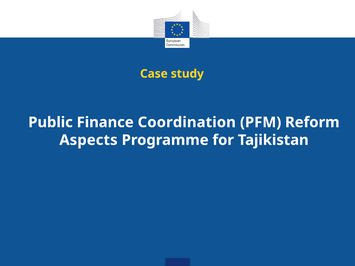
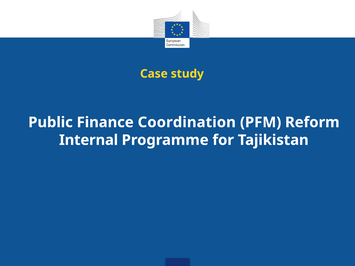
Aspects: Aspects -> Internal (89, 140)
